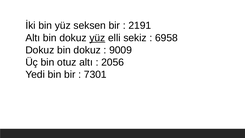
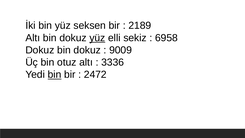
2191: 2191 -> 2189 (140, 26)
2056: 2056 -> 3336 (113, 62)
bin underline: none -> present (55, 75)
7301: 7301 -> 2472 (95, 75)
